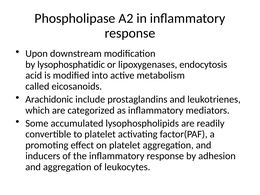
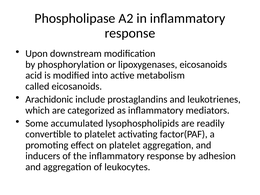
lysophosphatidic: lysophosphatidic -> phosphorylation (71, 64)
lipoxygenases endocytosis: endocytosis -> eicosanoids (203, 64)
